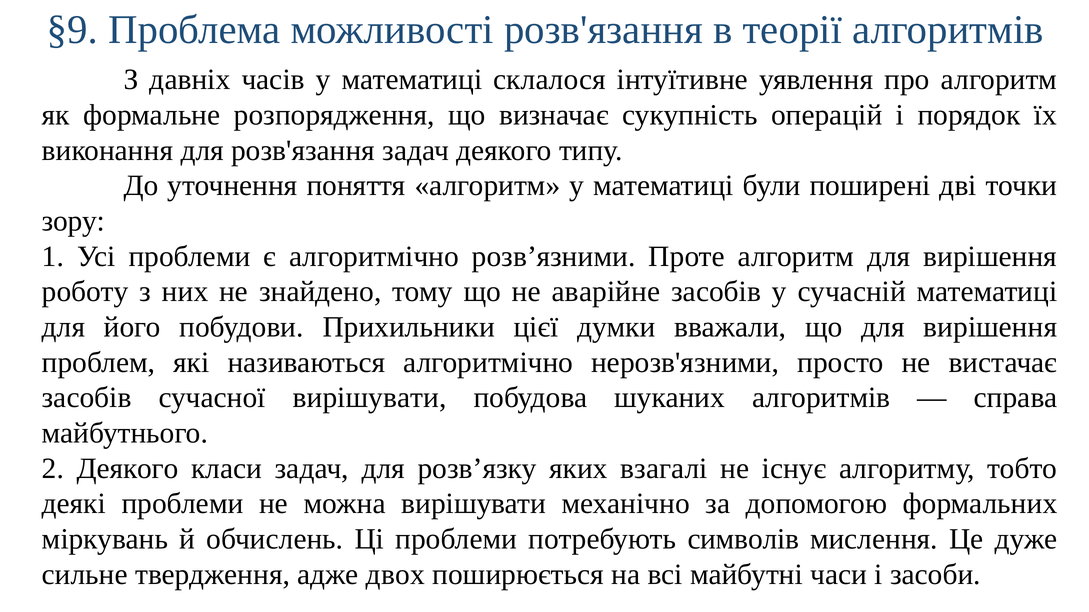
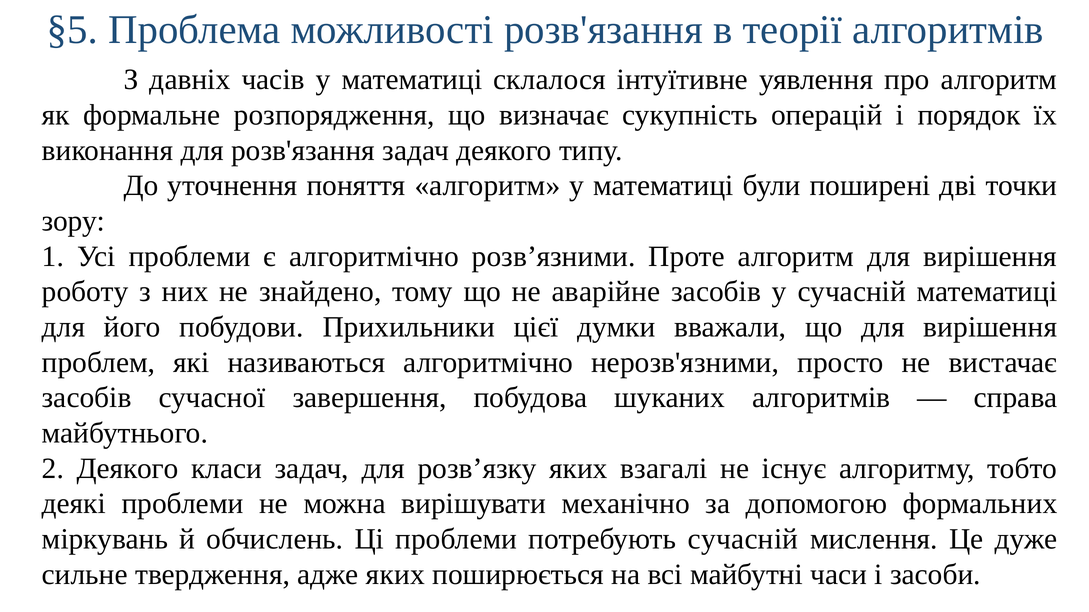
§9: §9 -> §5 (72, 30)
сучасної вирішувати: вирішувати -> завершення (370, 398)
потребують символів: символів -> сучасній (743, 540)
адже двох: двох -> яких (395, 575)
